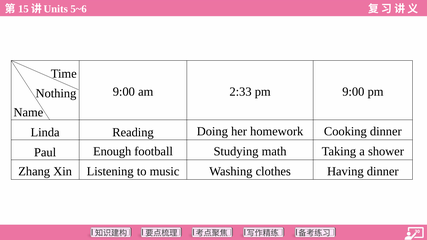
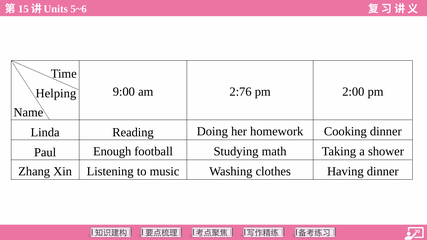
2:33: 2:33 -> 2:76 (241, 92)
pm 9:00: 9:00 -> 2:00 (353, 92)
Nothing: Nothing -> Helping (56, 93)
